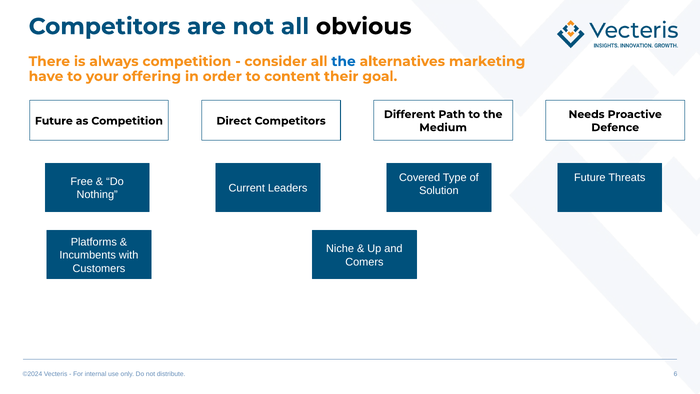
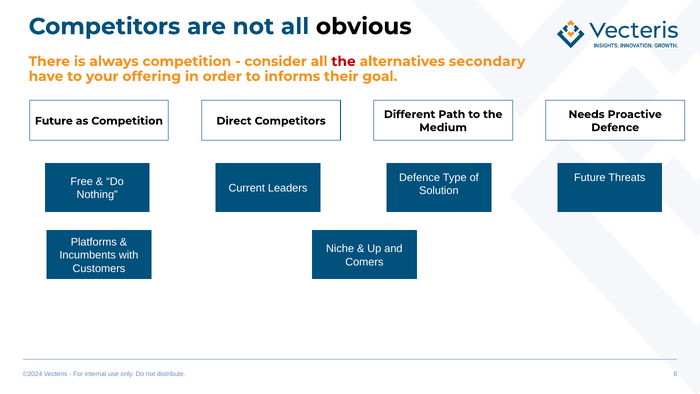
the colour: blue -> red (344, 61)
marketing: marketing -> secondary (487, 61)
content: content -> informs (292, 76)
Covered: Covered -> Defence (420, 178)
